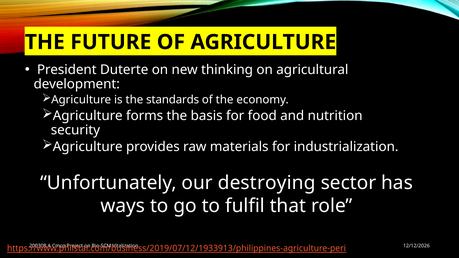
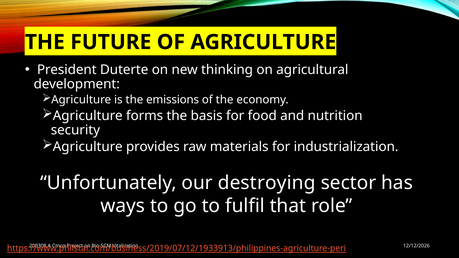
standards: standards -> emissions (173, 100)
